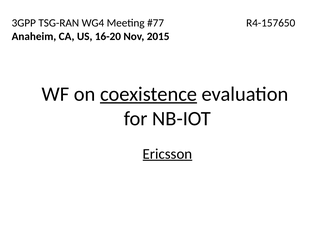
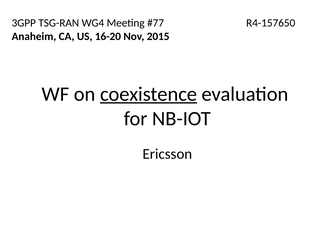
Ericsson underline: present -> none (167, 154)
